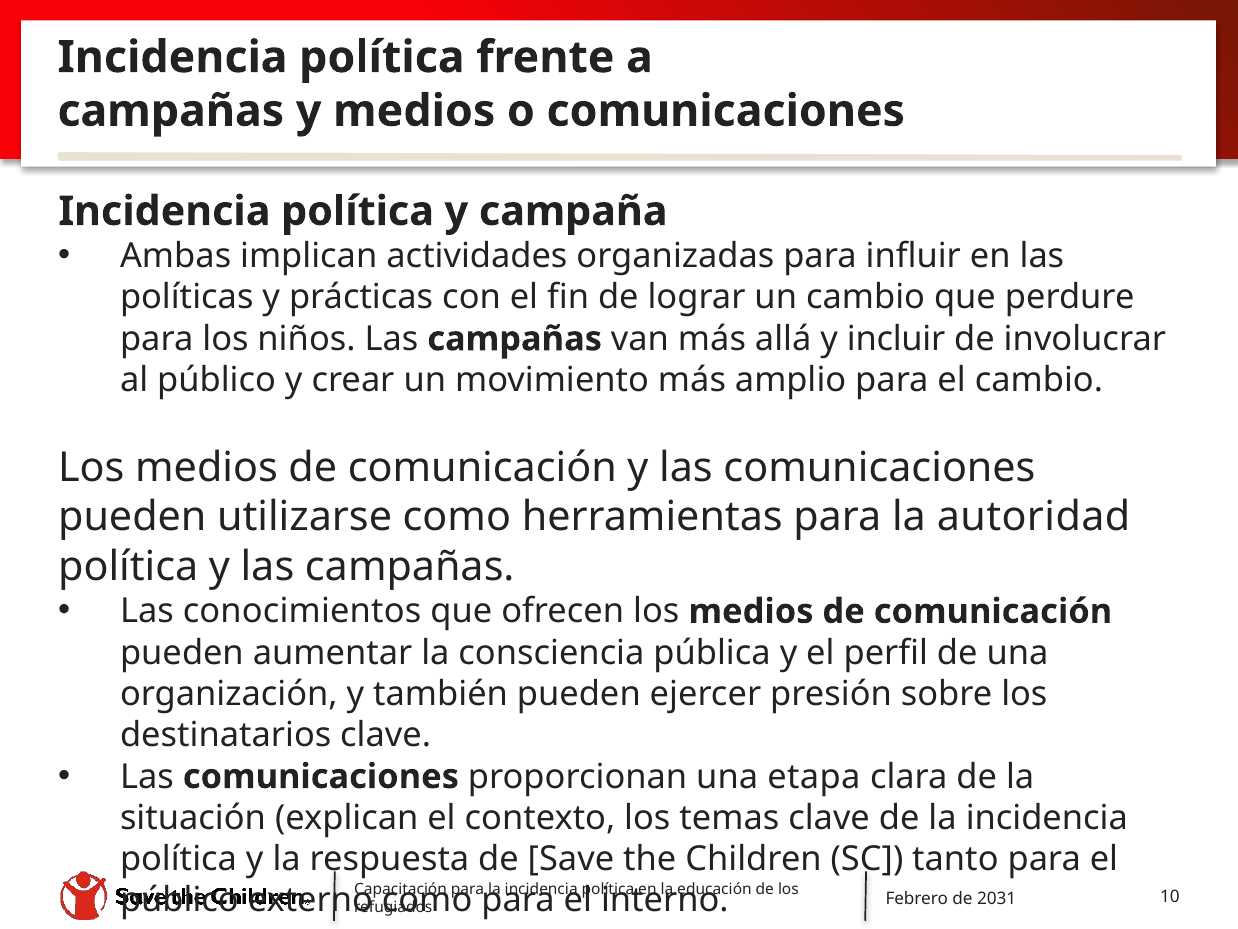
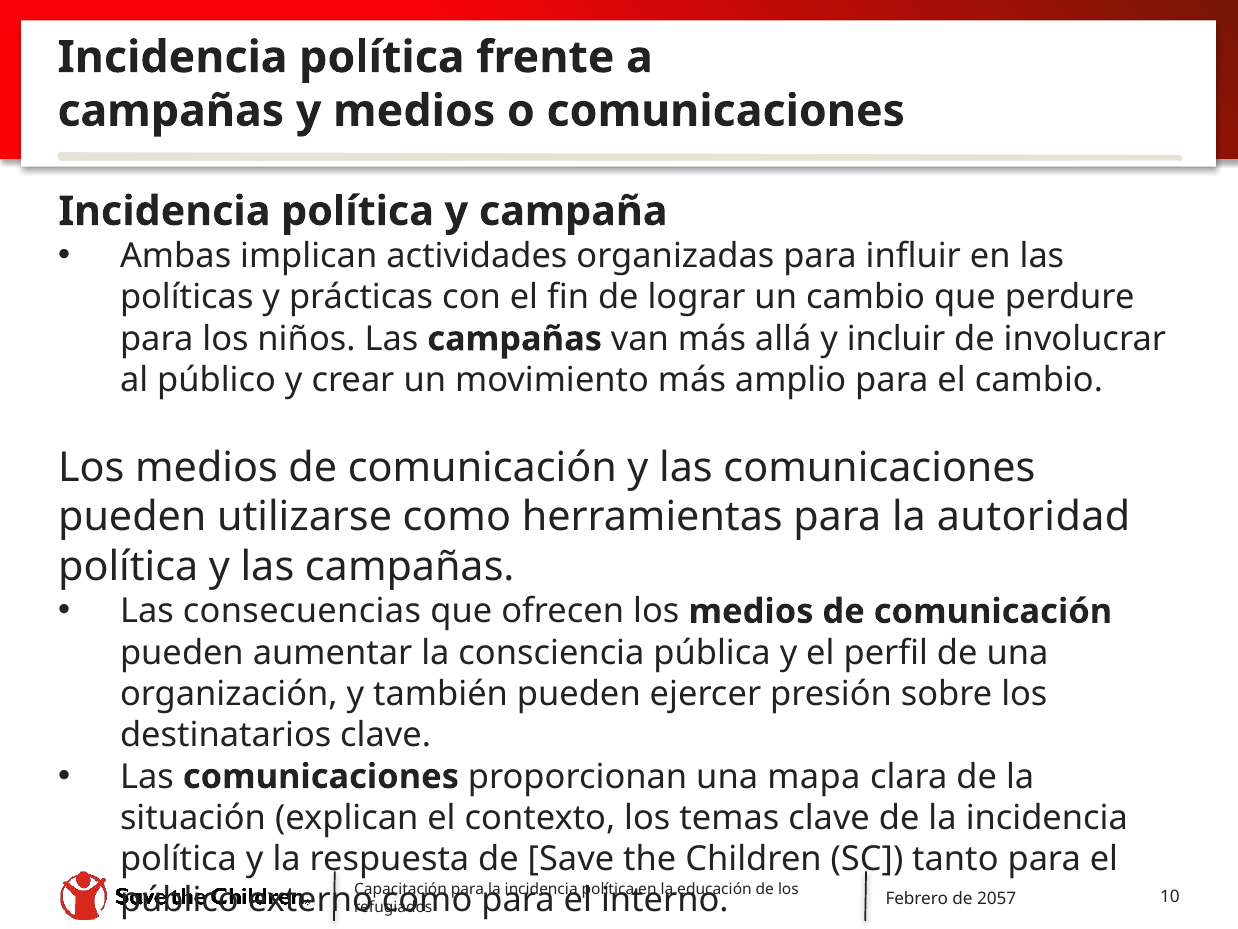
conocimientos: conocimientos -> consecuencias (302, 611)
etapa: etapa -> mapa (814, 776)
2031: 2031 -> 2057 (997, 898)
